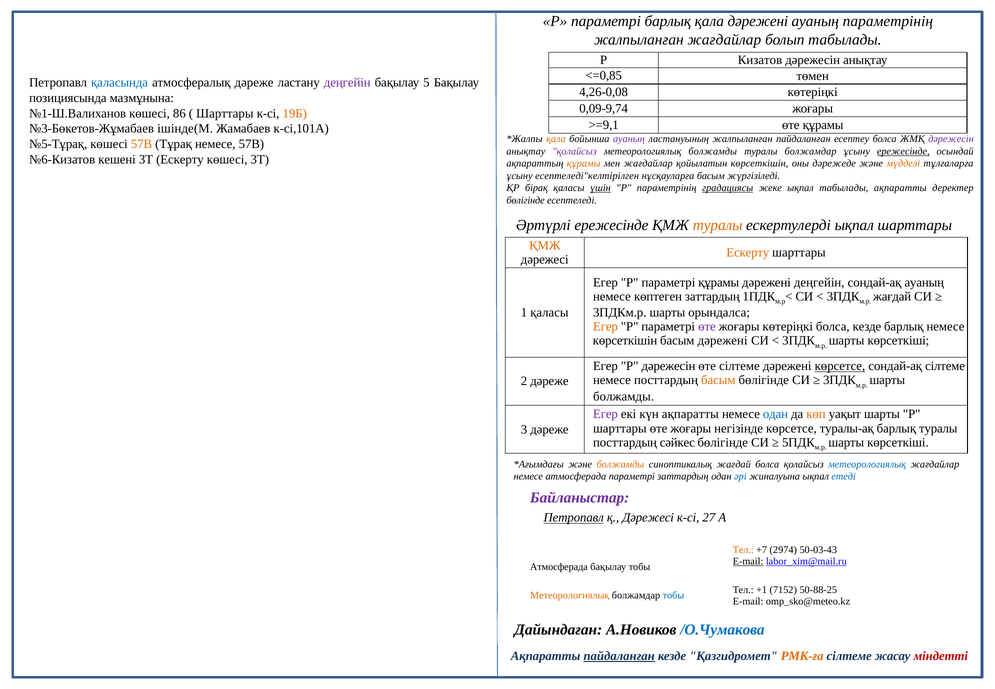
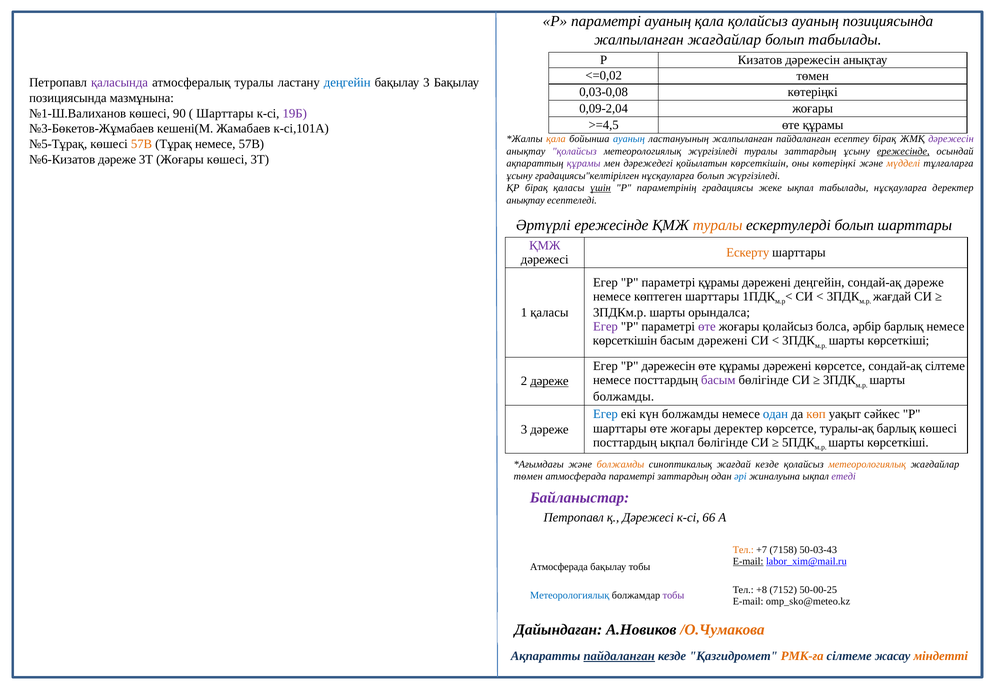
параметрі барлық: барлық -> ауаның (668, 21)
қала дәрежені: дәрежені -> қолайсыз (758, 21)
ауаның параметрінің: параметрінің -> позициясында (888, 21)
<=0,85: <=0,85 -> <=0,02 (604, 76)
қаласында colour: blue -> purple (120, 83)
атмосфералық дәреже: дәреже -> туралы (254, 83)
деңгейін colour: purple -> blue (347, 83)
бақылау 5: 5 -> 3 (426, 83)
4,26-0,08: 4,26-0,08 -> 0,03-0,08 (604, 92)
0,09-9,74: 0,09-9,74 -> 0,09-2,04 (604, 108)
86: 86 -> 90 (179, 113)
19Б colour: orange -> purple (295, 113)
>=9,1: >=9,1 -> >=4,5 (604, 125)
ішінде(М: ішінде(М -> кешені(М (185, 129)
ауаның colour: purple -> blue (629, 139)
есептеу болса: болса -> бірақ (885, 139)
метеорологиялық болжамды: болжамды -> жүргізіледі (713, 151)
туралы болжамдар: болжамдар -> заттардың (811, 151)
№6-Кизатов кешені: кешені -> дәреже (117, 159)
3Т Ескерту: Ескерту -> Жоғары (180, 159)
құрамы colour: orange -> purple (584, 163)
мен жағдайлар: жағдайлар -> дәрежедегі (648, 163)
оны дәрежеде: дәрежеде -> көтеріңкі (834, 163)
есептеледі"келтірілген: есептеледі"келтірілген -> градациясы"келтірілген (587, 176)
нұсқауларға басым: басым -> болып (711, 176)
градациясы underline: present -> none (728, 188)
табылады ақпаратты: ақпаратты -> нұсқауларға (900, 188)
бөлігінде: бөлігінде -> анықтау (526, 200)
ескертулерді ықпал: ықпал -> болып (854, 225)
ҚМЖ colour: orange -> purple (545, 246)
сондай-ақ ауаның: ауаның -> дәреже (924, 282)
көптеген заттардың: заттардың -> шарттары (712, 296)
Егер colour: orange -> purple (605, 327)
жоғары көтеріңкі: көтеріңкі -> қолайсыз (788, 327)
болса кезде: кезде -> әрбір (867, 327)
сілтеме: сілтеме -> құрамы (739, 366)
көрсетсе underline: present -> none (840, 366)
басым colour: orange -> purple (718, 380)
дәреже underline: none -> present (549, 381)
Егер colour: purple -> blue (605, 414)
күн ақпаратты: ақпаратты -> болжамды (690, 414)
уақыт шарты: шарты -> сәйкес (882, 414)
жоғары негізінде: негізінде -> деректер (739, 428)
барлық туралы: туралы -> көшесі (938, 428)
посттардың сәйкес: сәйкес -> ықпал (677, 442)
жағдай болса: болса -> кезде (767, 464)
метеорологиялық colour: blue -> orange (867, 464)
немесе: немесе -> төмен (528, 476)
етеді colour: blue -> purple (844, 476)
Петропавл underline: present -> none (574, 518)
27: 27 -> 66 (709, 518)
2974: 2974 -> 7158 (783, 550)
+1: +1 -> +8 (762, 590)
50-88-25: 50-88-25 -> 50-00-25 (818, 590)
Метеорологиялық colour: orange -> blue (570, 595)
тобы colour: blue -> purple (673, 595)
/О.Чумакова colour: blue -> orange (722, 629)
міндетті colour: red -> orange (941, 656)
